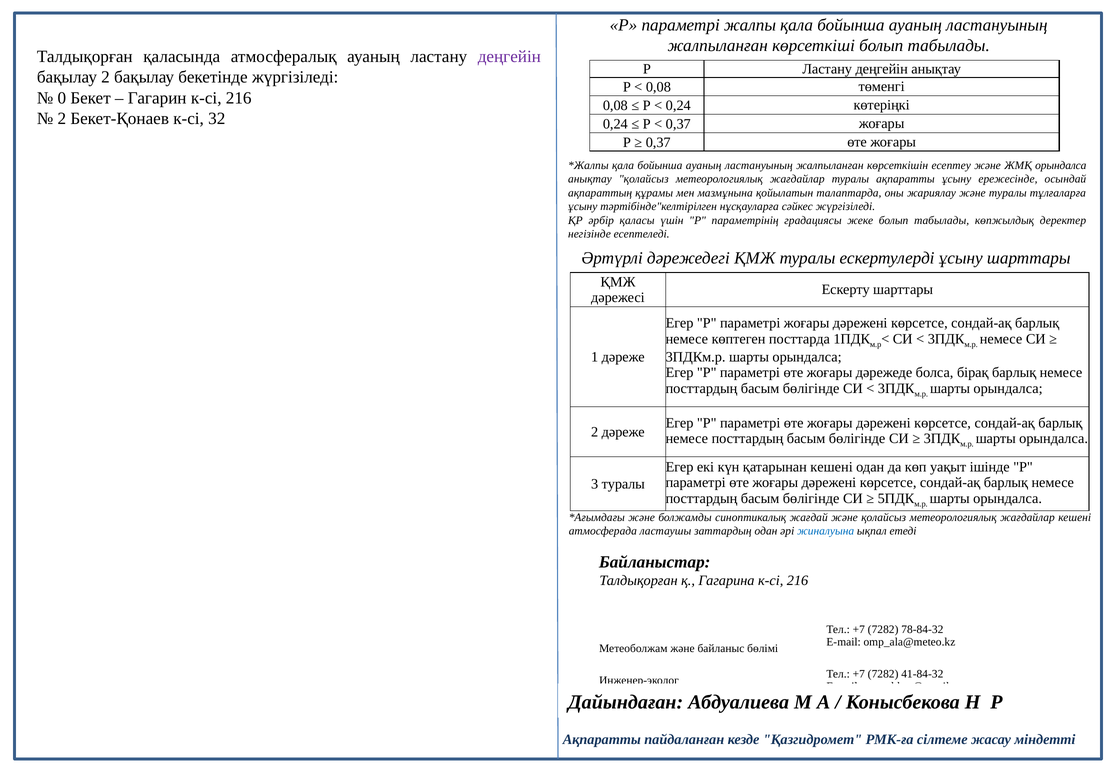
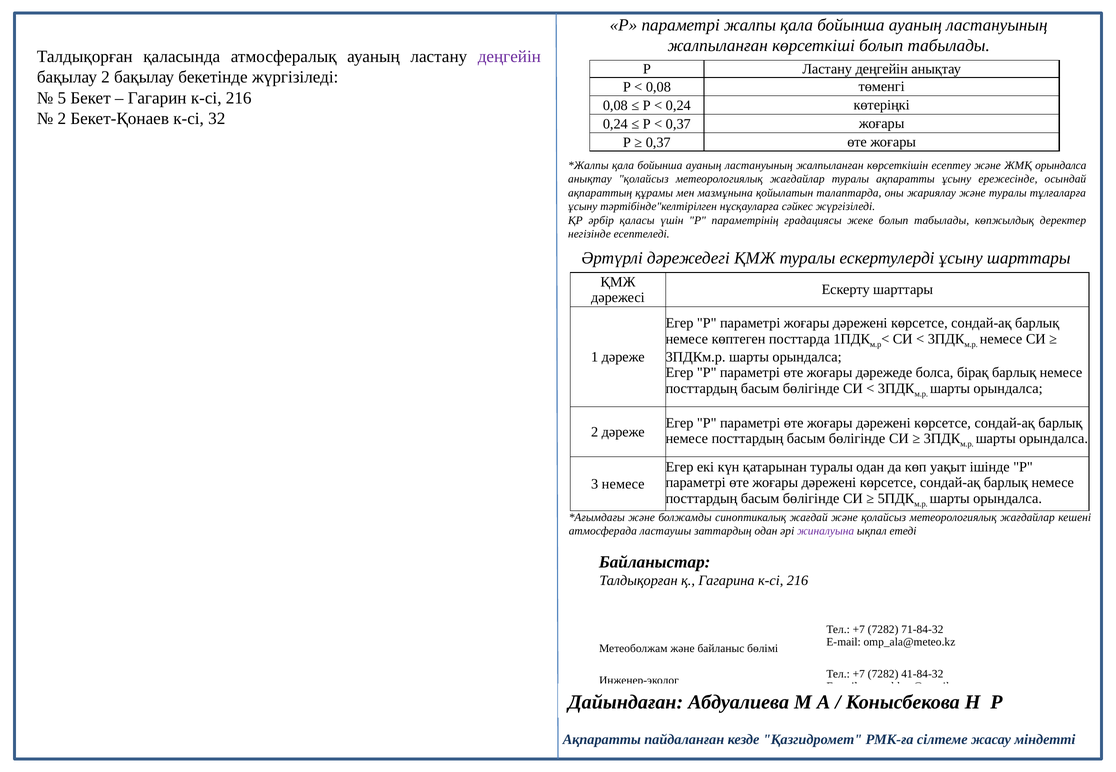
0: 0 -> 5 (62, 98)
қатарынан кешені: кешені -> туралы (832, 467)
3 туралы: туралы -> немесе (623, 484)
жиналуына colour: blue -> purple (826, 532)
78-84-32: 78-84-32 -> 71-84-32 (922, 630)
